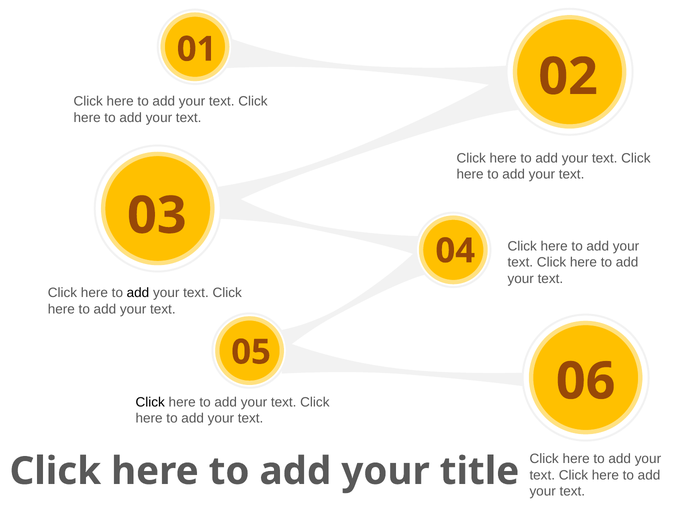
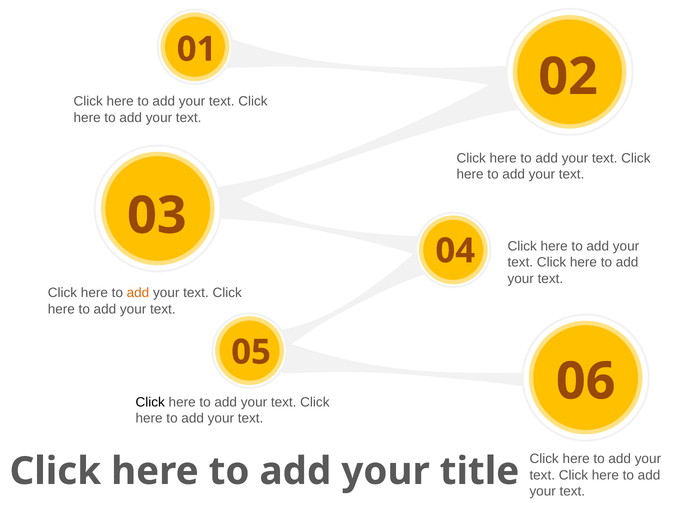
add colour: black -> orange (138, 293)
